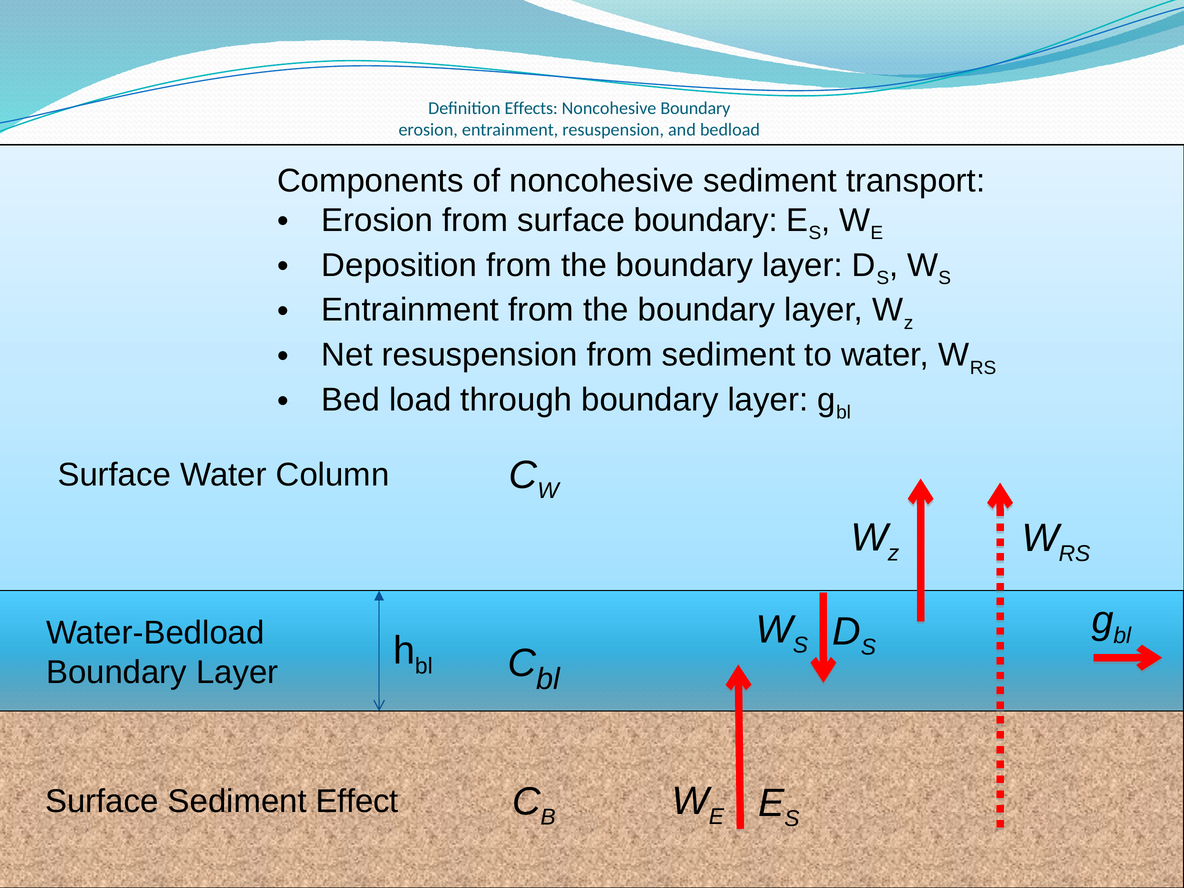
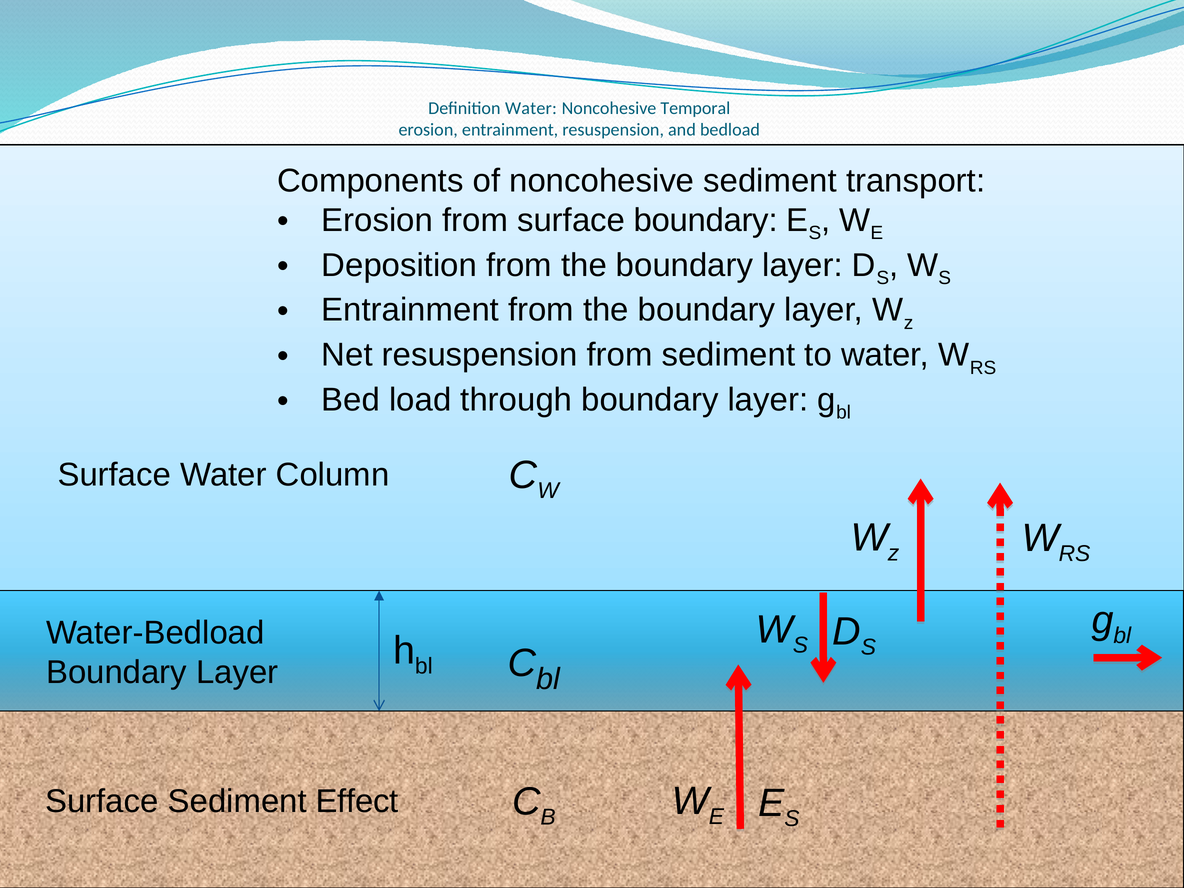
Definition Effects: Effects -> Water (531, 108)
Noncohesive Boundary: Boundary -> Temporal (695, 108)
